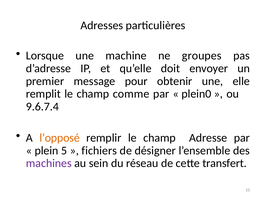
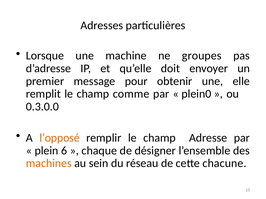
9.6.7.4: 9.6.7.4 -> 0.3.0.0 (42, 107)
5: 5 -> 6 (64, 151)
fichiers: fichiers -> chaque (99, 151)
machines colour: purple -> orange (49, 164)
transfert: transfert -> chacune (225, 164)
